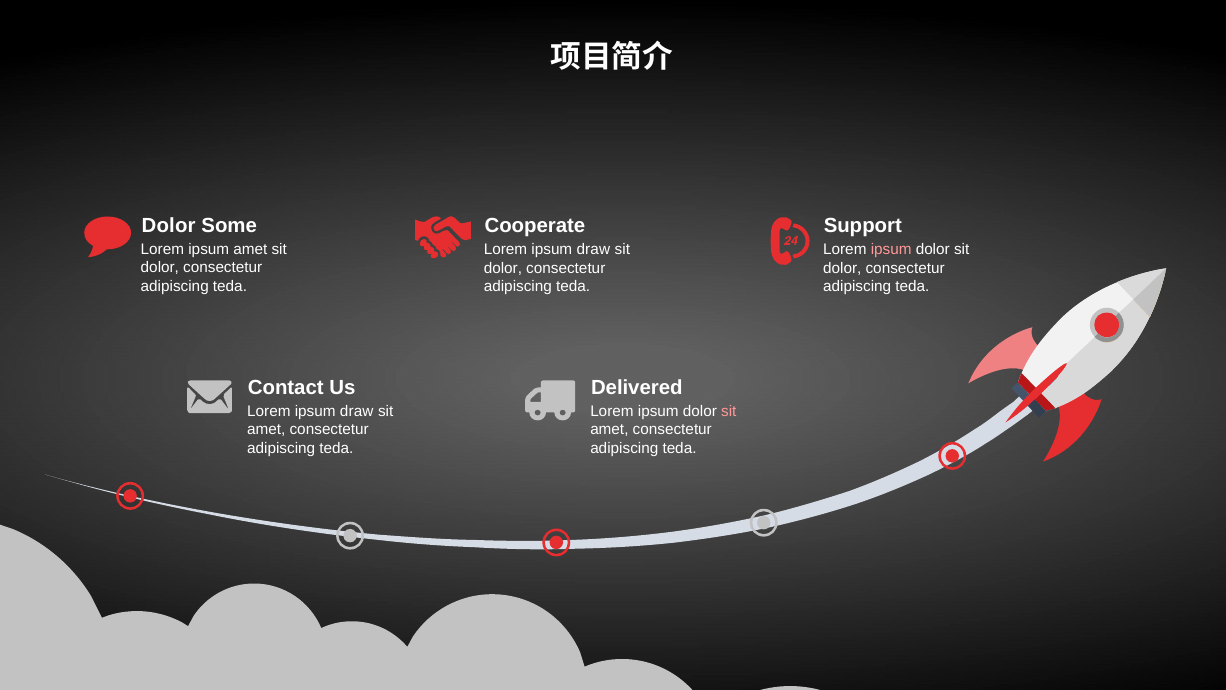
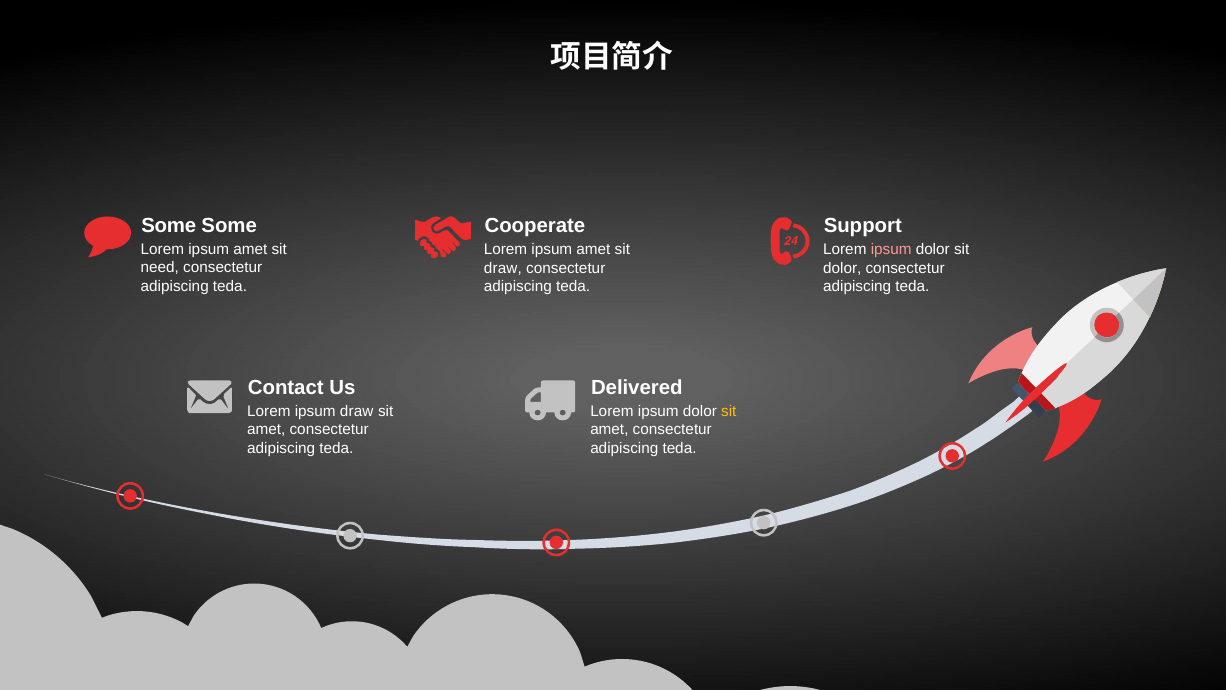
Dolor: Dolor -> Some (169, 226)
draw: draw -> amet (593, 249)
dolor: dolor -> need (160, 268)
dolor: dolor -> draw (503, 268)
sit colour: pink -> yellow (729, 411)
